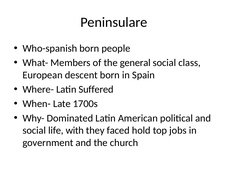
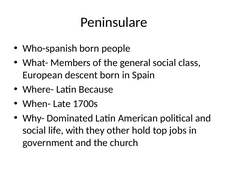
Suffered: Suffered -> Because (96, 90)
faced: faced -> other (118, 131)
